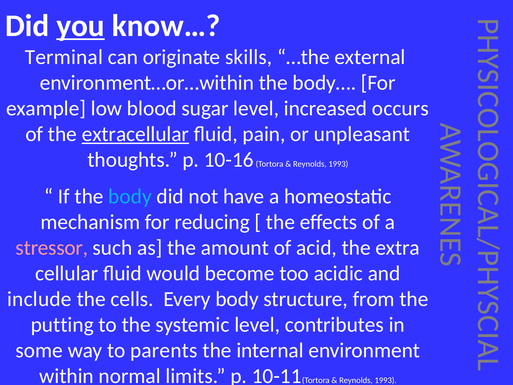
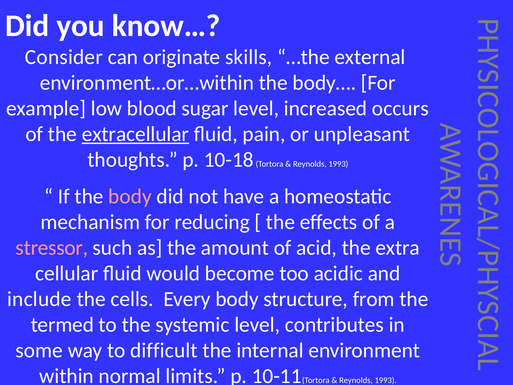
you underline: present -> none (81, 26)
Terminal: Terminal -> Consider (64, 57)
10-16: 10-16 -> 10-18 (229, 160)
body colour: light blue -> pink (130, 196)
putting: putting -> termed (62, 325)
parents: parents -> difficult (164, 350)
